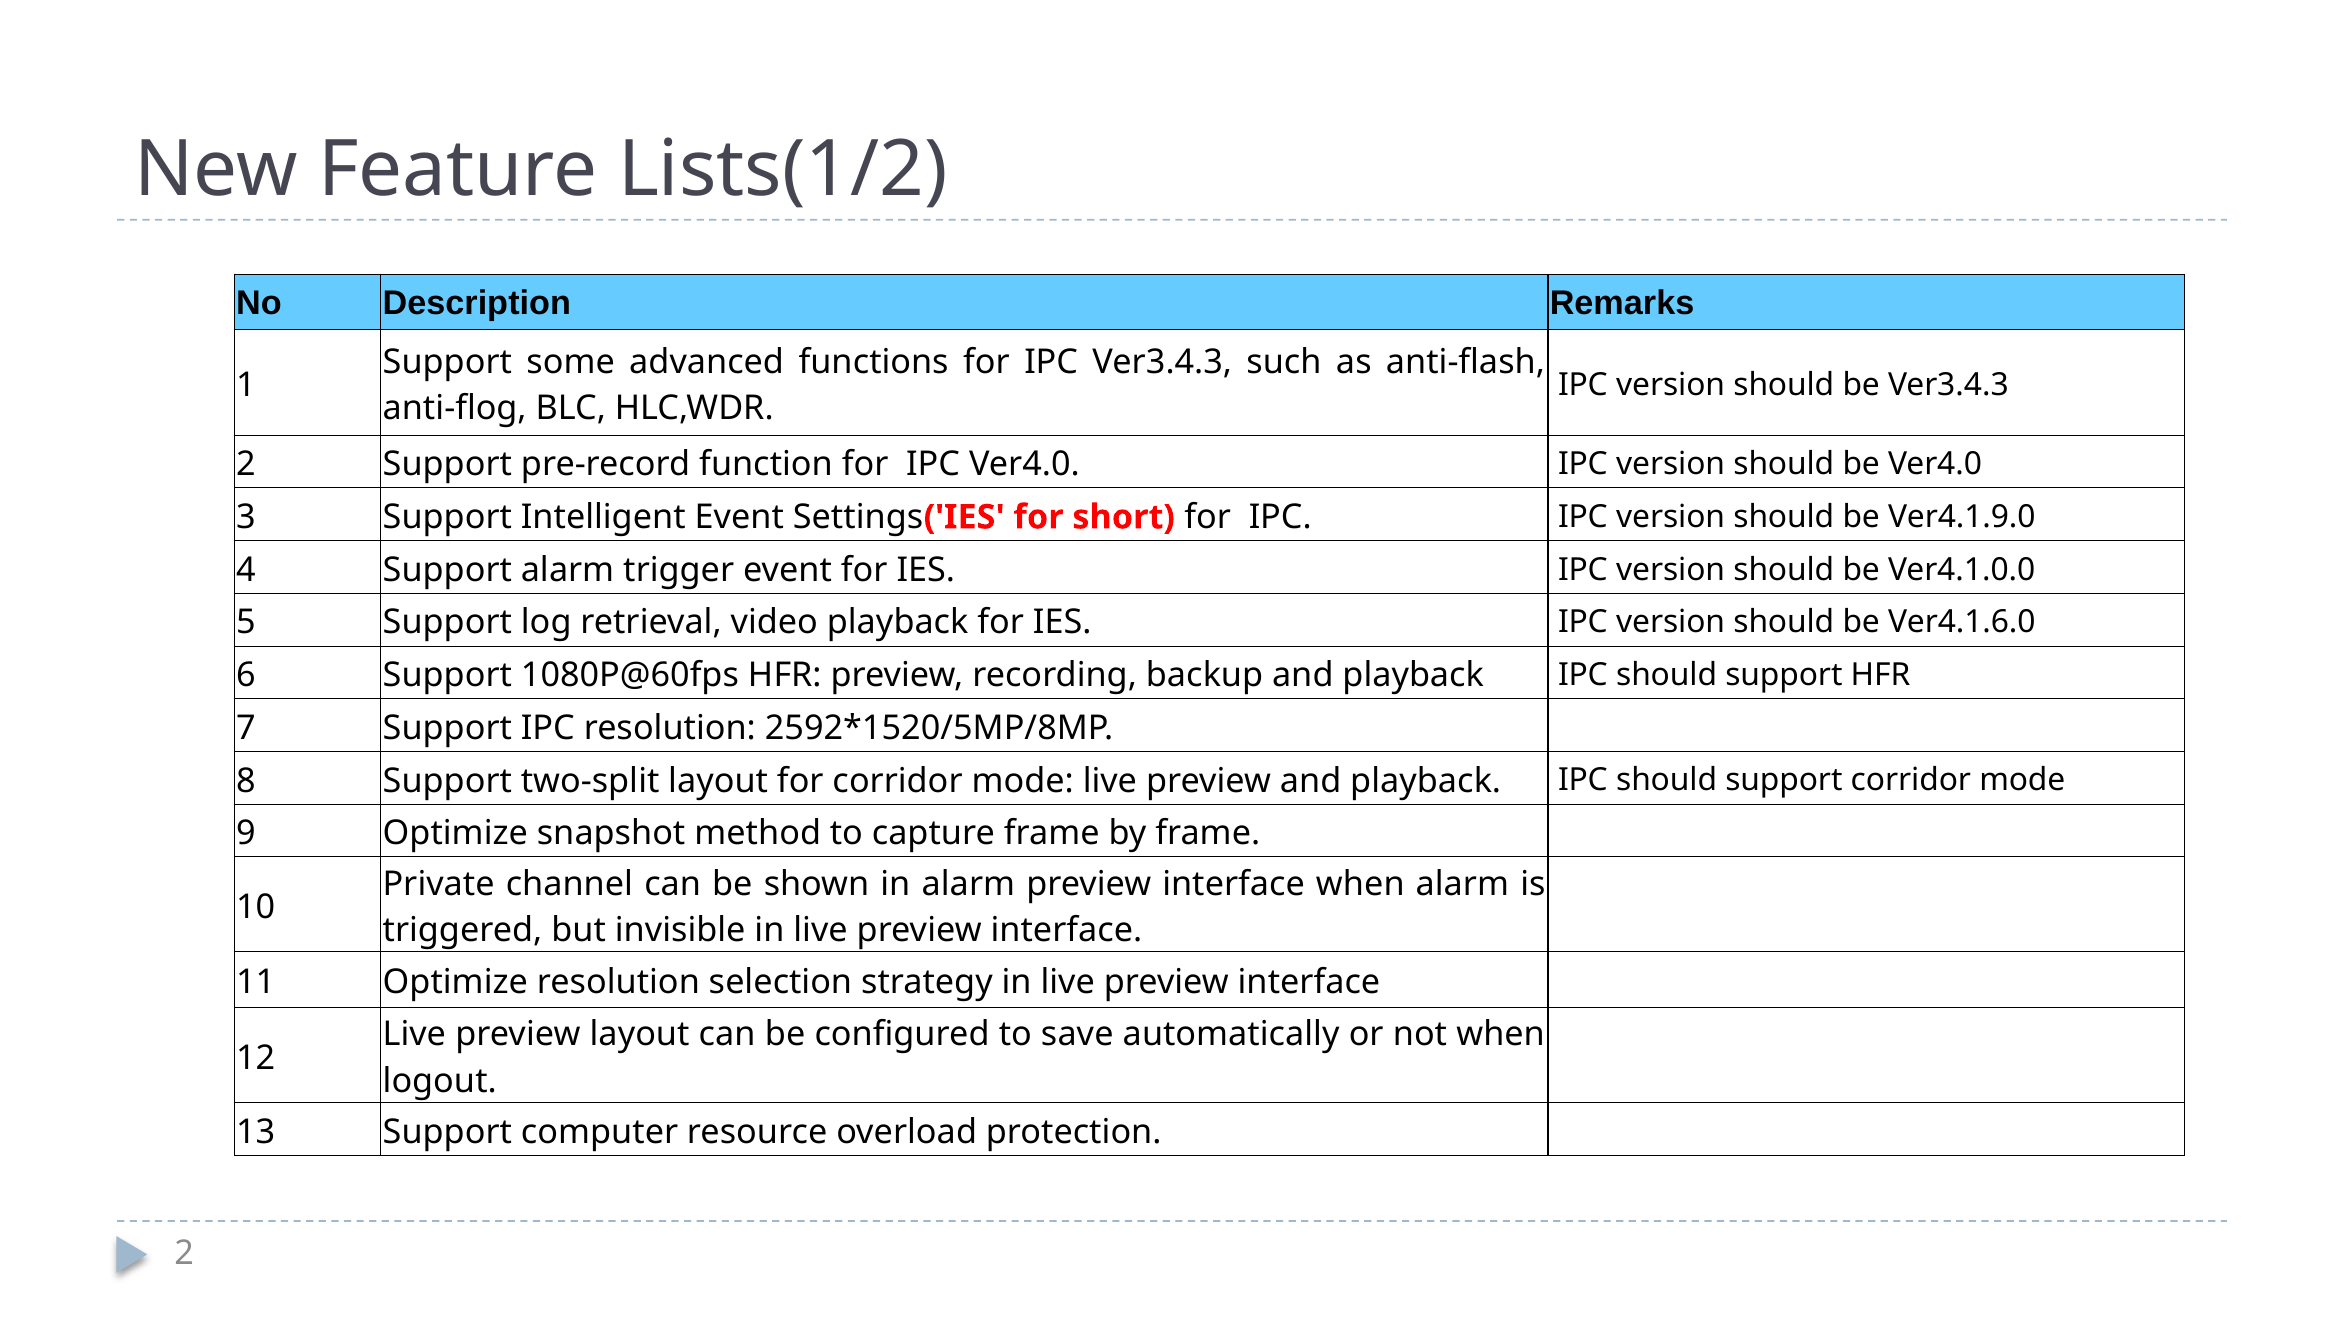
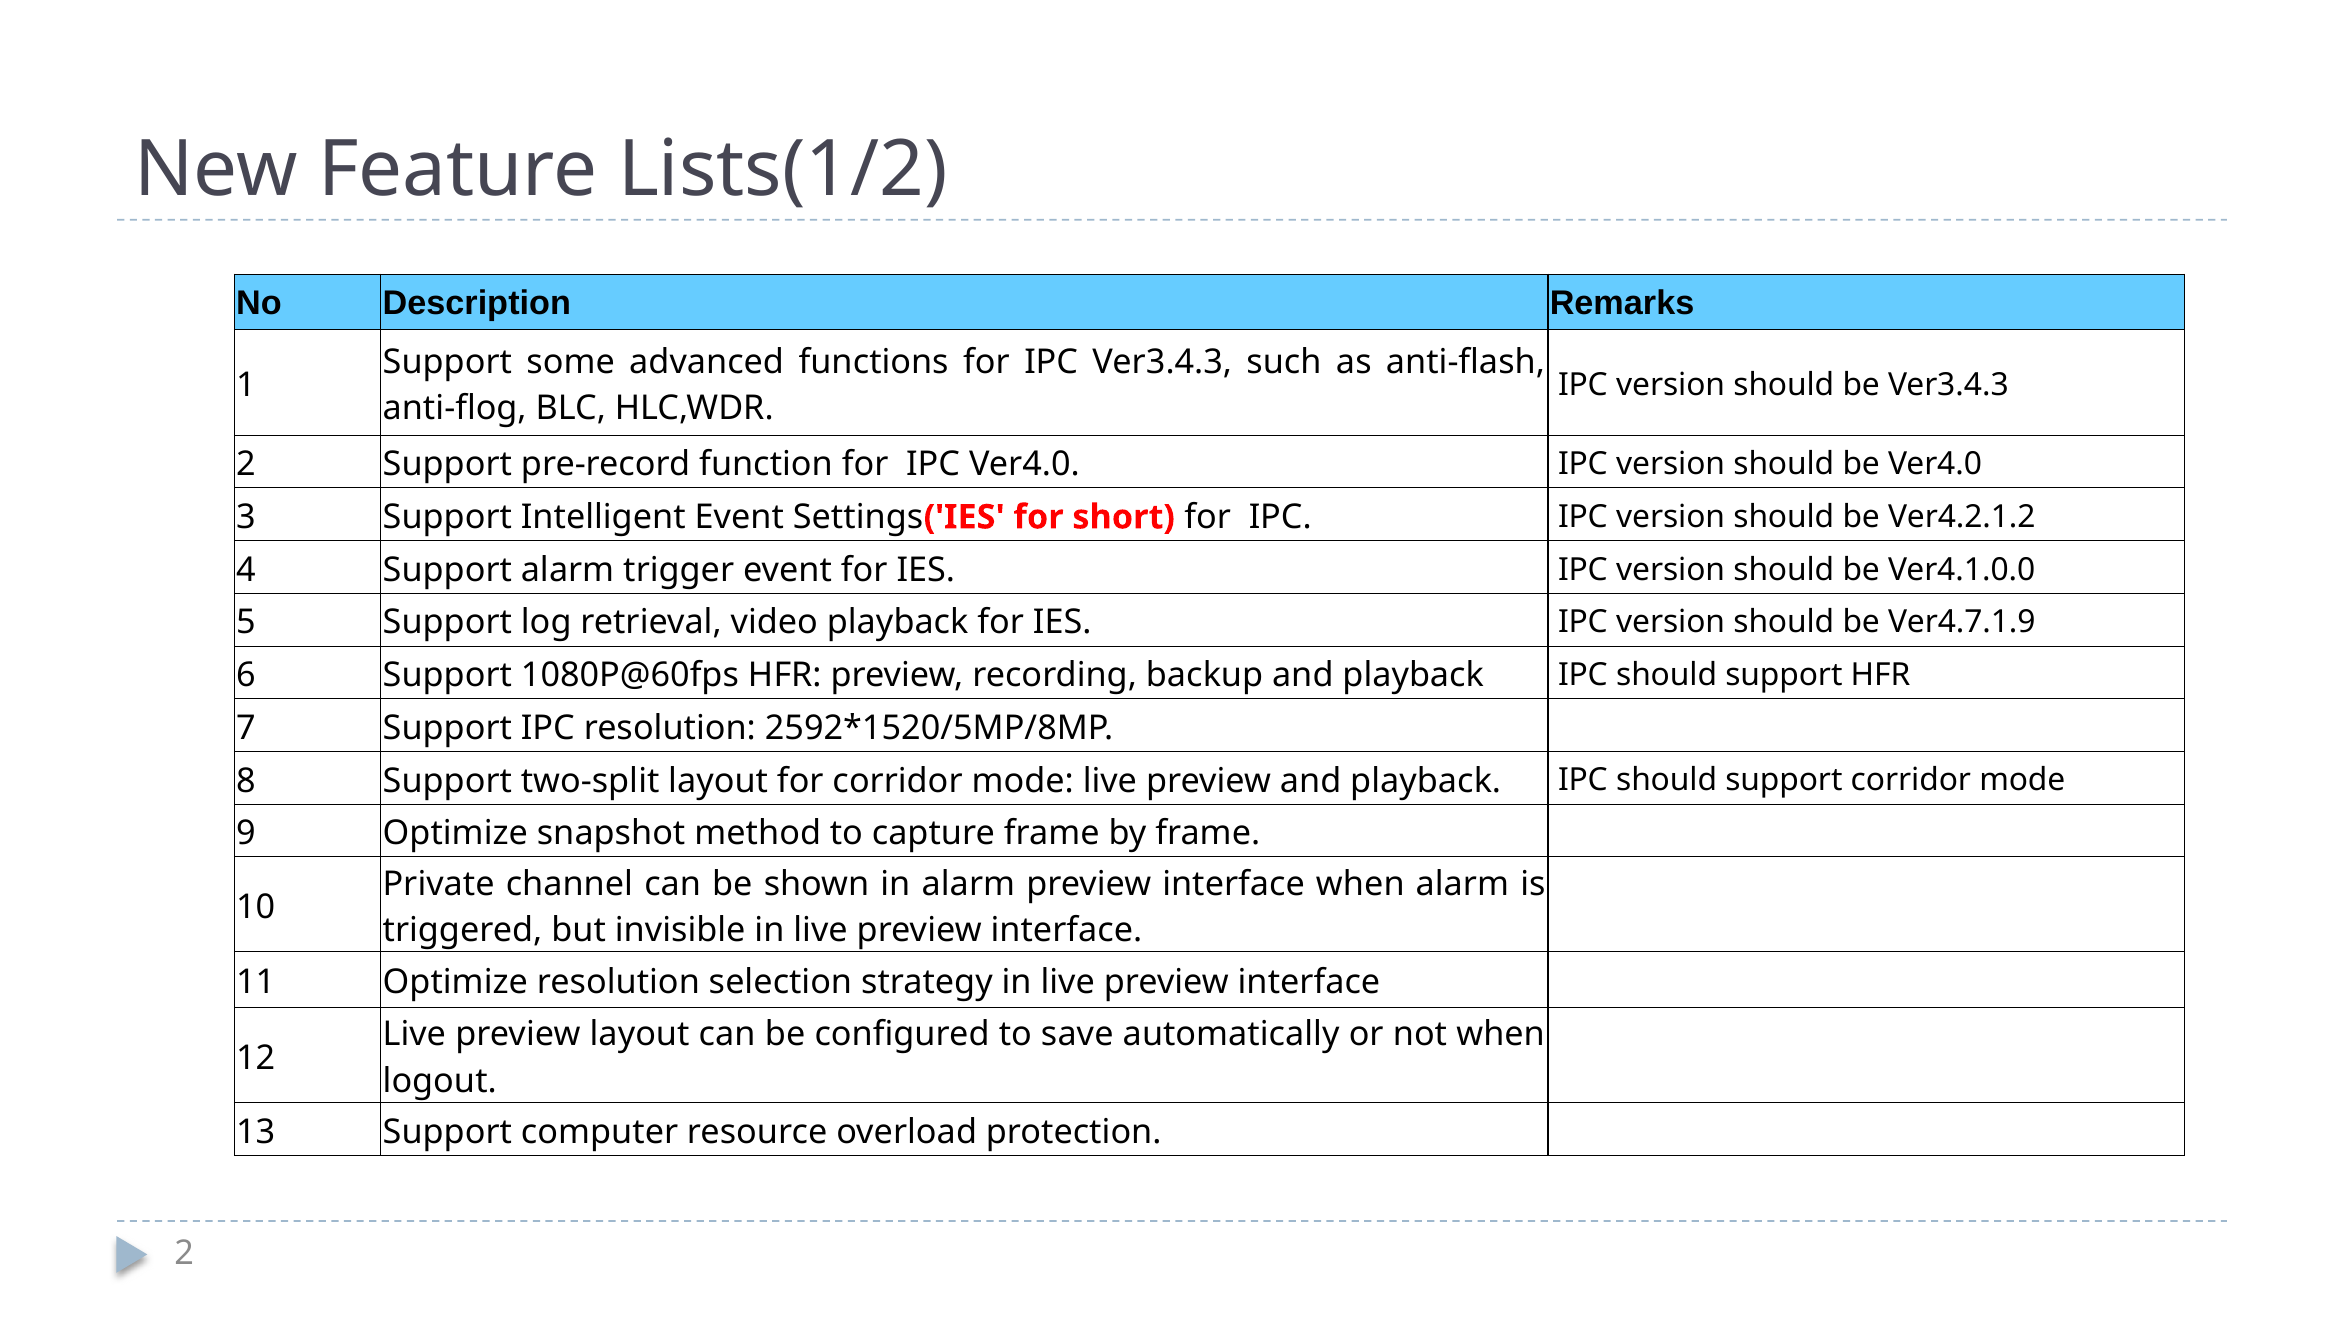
Ver4.1.9.0: Ver4.1.9.0 -> Ver4.2.1.2 (1962, 517)
Ver4.1.6.0: Ver4.1.6.0 -> Ver4.7.1.9 (1962, 623)
